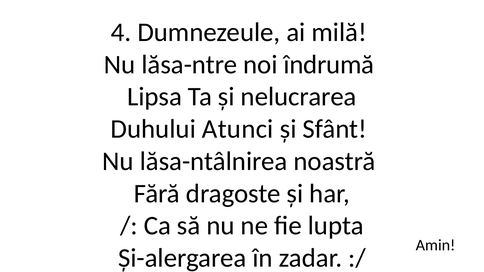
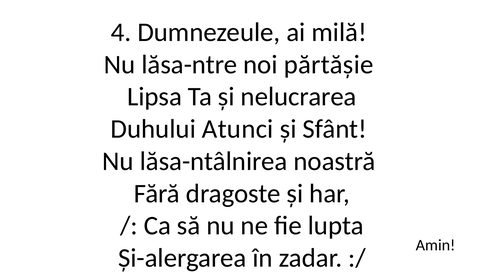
îndrumă: îndrumă -> părtășie (329, 65)
